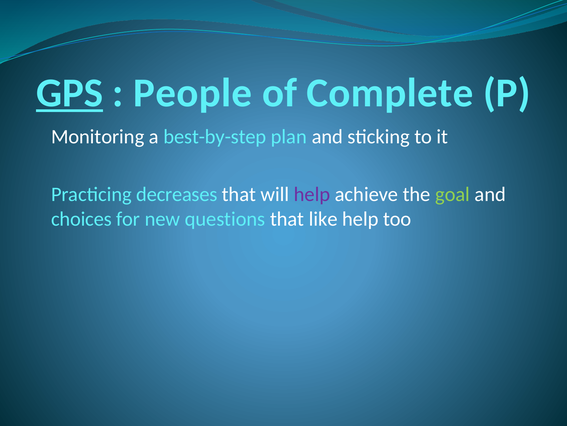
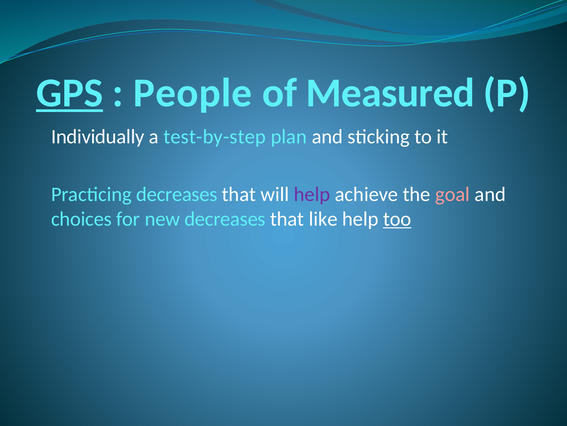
Complete: Complete -> Measured (390, 93)
Monitoring: Monitoring -> Individually (98, 137)
best-by-step: best-by-step -> test-by-step (215, 137)
goal colour: light green -> pink (452, 194)
new questions: questions -> decreases (225, 219)
too underline: none -> present (397, 219)
